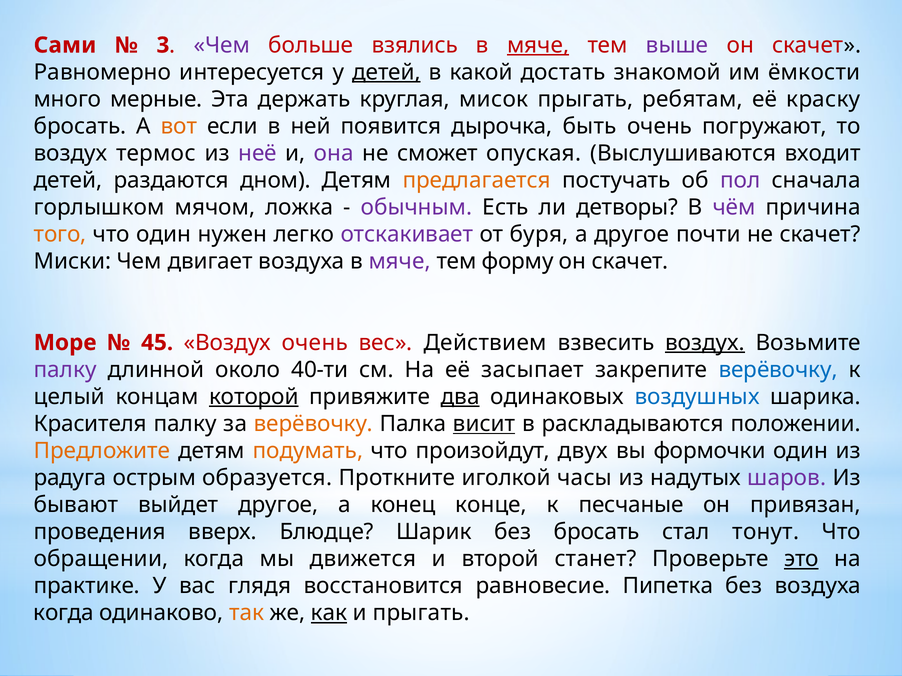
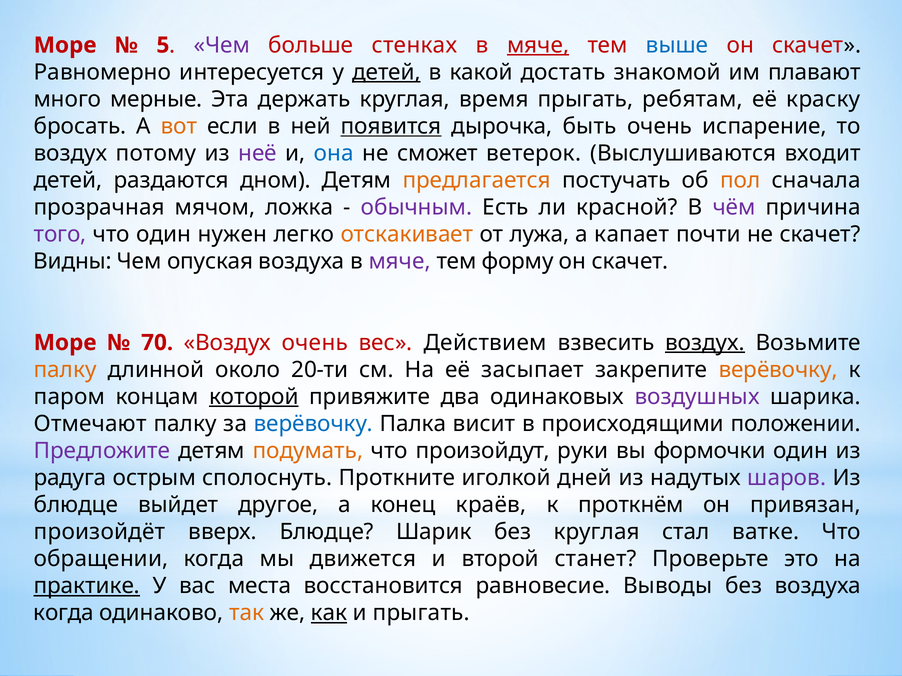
Сами: Сами -> Море (65, 45)
3: 3 -> 5 (163, 45)
взялись: взялись -> стенках (415, 45)
выше colour: purple -> blue (677, 45)
ёмкости: ёмкости -> плавают (814, 72)
мисок: мисок -> время (494, 99)
появится underline: none -> present (391, 126)
погружают: погружают -> испарение (765, 126)
термос: термос -> потому (156, 153)
она colour: purple -> blue (334, 153)
опуская: опуская -> ветерок (534, 153)
пол colour: purple -> orange (740, 181)
горлышком: горлышком -> прозрачная (99, 208)
детворы: детворы -> красной (627, 208)
того colour: orange -> purple (60, 235)
отскакивает colour: purple -> orange (407, 235)
буря: буря -> лужа (539, 235)
а другое: другое -> капает (632, 235)
Миски: Миски -> Видны (72, 262)
двигает: двигает -> опуская (210, 262)
45: 45 -> 70 (157, 343)
палку colour: purple -> orange (65, 370)
40-ти: 40-ти -> 20-ти (320, 370)
верёвочку colour: blue -> orange (778, 370)
целый: целый -> паром (69, 397)
два underline: present -> none (460, 397)
воздушных colour: blue -> purple (697, 397)
Красителя: Красителя -> Отмечают (90, 424)
верёвочку colour: orange -> blue (313, 424)
висит underline: present -> none (484, 424)
раскладываются: раскладываются -> происходящими (633, 424)
Предложите colour: orange -> purple (102, 451)
двух: двух -> руки (583, 451)
образуется: образуется -> сполоснуть (267, 478)
часы: часы -> дней (585, 478)
бывают: бывают -> блюдце (76, 505)
конце: конце -> краёв (491, 505)
песчаные: песчаные -> проткнём (631, 505)
проведения: проведения -> произойдёт (100, 532)
без бросать: бросать -> круглая (597, 532)
тонут: тонут -> ватке (766, 532)
это underline: present -> none (801, 559)
практике underline: none -> present (87, 586)
глядя: глядя -> места (260, 586)
Пипетка: Пипетка -> Выводы (668, 586)
